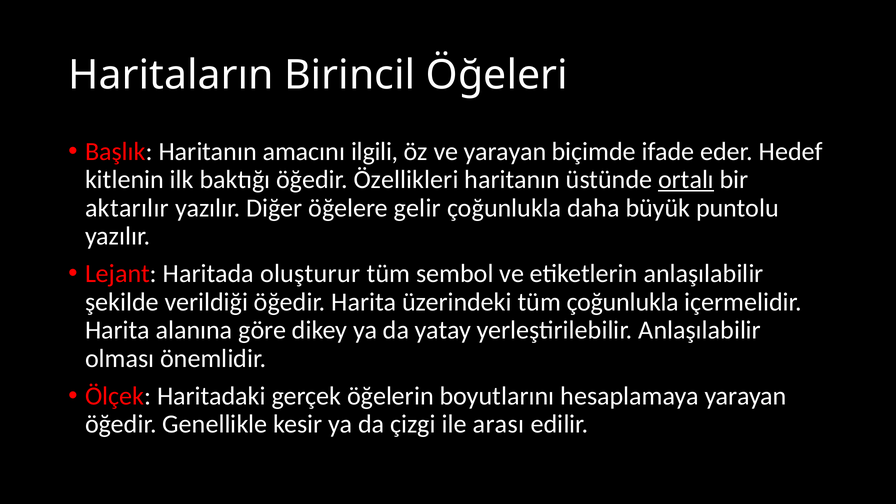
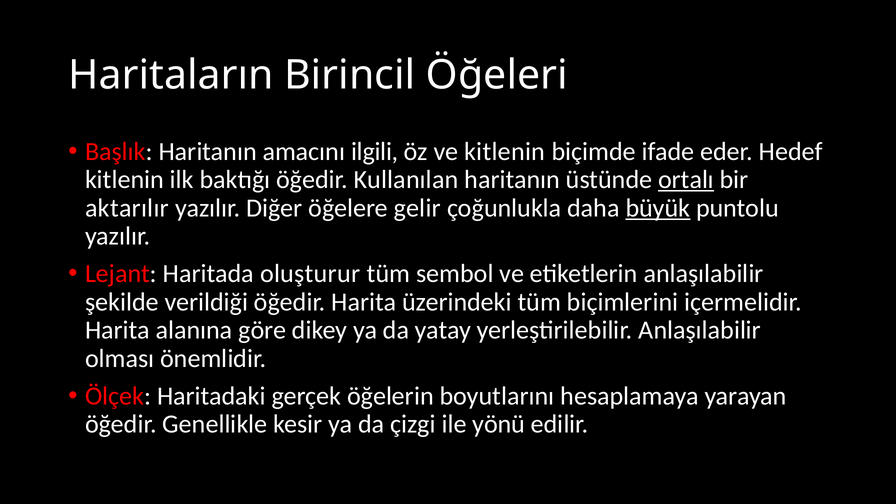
ve yarayan: yarayan -> kitlenin (505, 151)
Özellikleri: Özellikleri -> Kullanılan (406, 180)
büyük underline: none -> present (658, 208)
tüm çoğunlukla: çoğunlukla -> biçimlerini (623, 302)
arası: arası -> yönü (499, 424)
